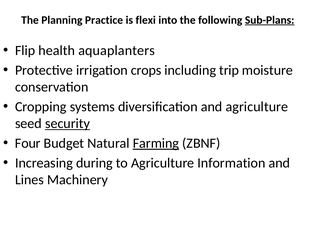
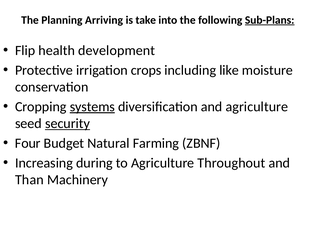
Practice: Practice -> Arriving (104, 20)
flexi: flexi -> take (146, 20)
aquaplanters: aquaplanters -> development (117, 50)
trip: trip -> like (229, 70)
systems underline: none -> present (92, 107)
Farming underline: present -> none (156, 143)
Information: Information -> Throughout (231, 163)
Lines: Lines -> Than (29, 180)
